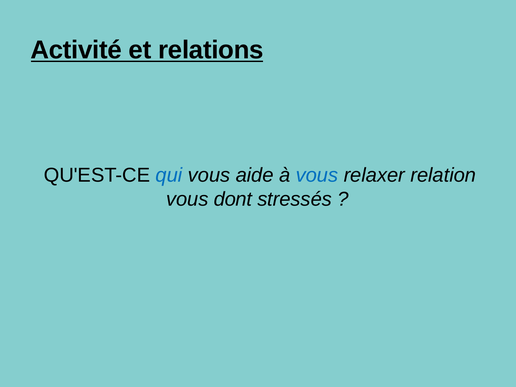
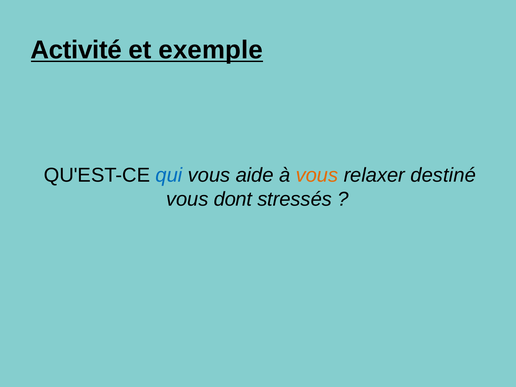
relations: relations -> exemple (211, 50)
vous colour: blue -> orange (317, 175)
relation: relation -> destiné (443, 175)
